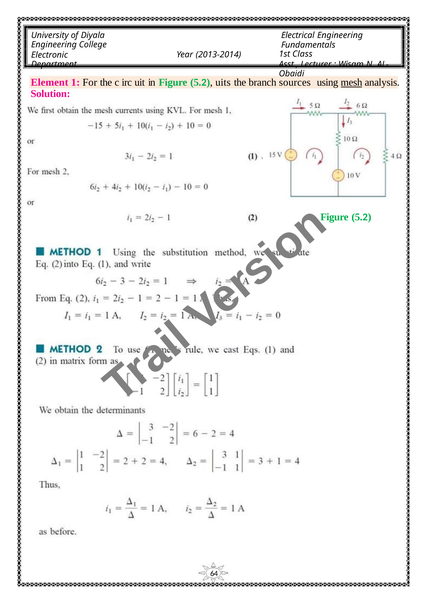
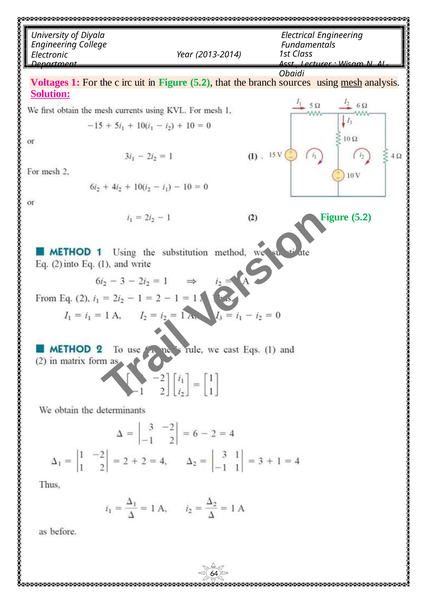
Element: Element -> Voltages (50, 83)
uits: uits -> that (223, 83)
Solution underline: none -> present (50, 94)
